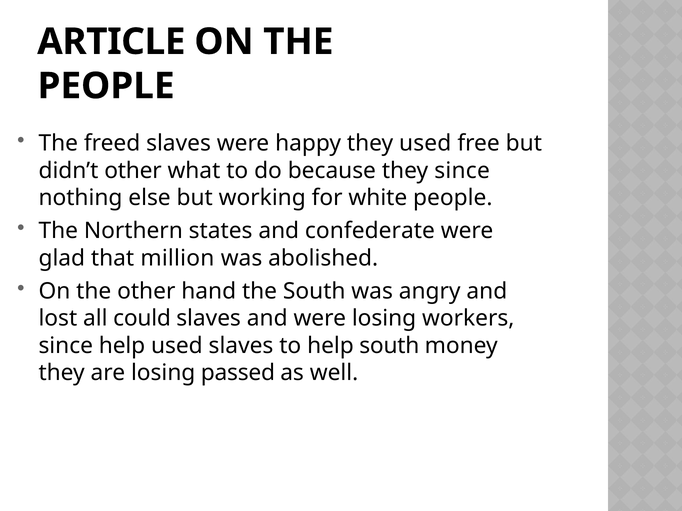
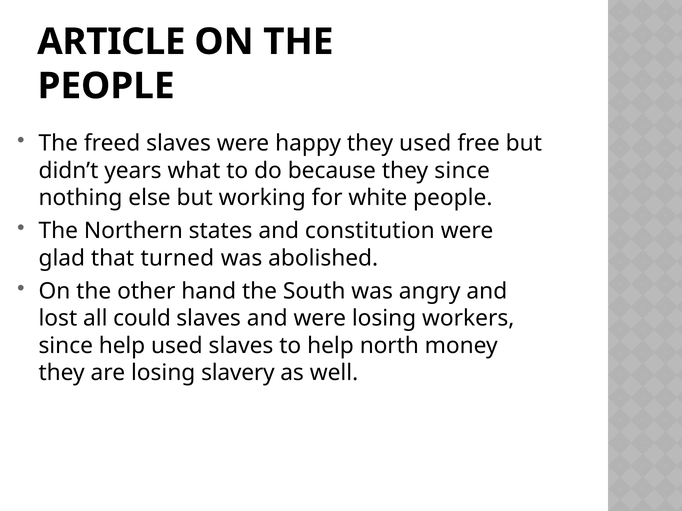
didn’t other: other -> years (133, 171)
confederate: confederate -> constitution (370, 231)
million: million -> turned (177, 258)
help south: south -> north (389, 346)
passed: passed -> slavery (238, 373)
